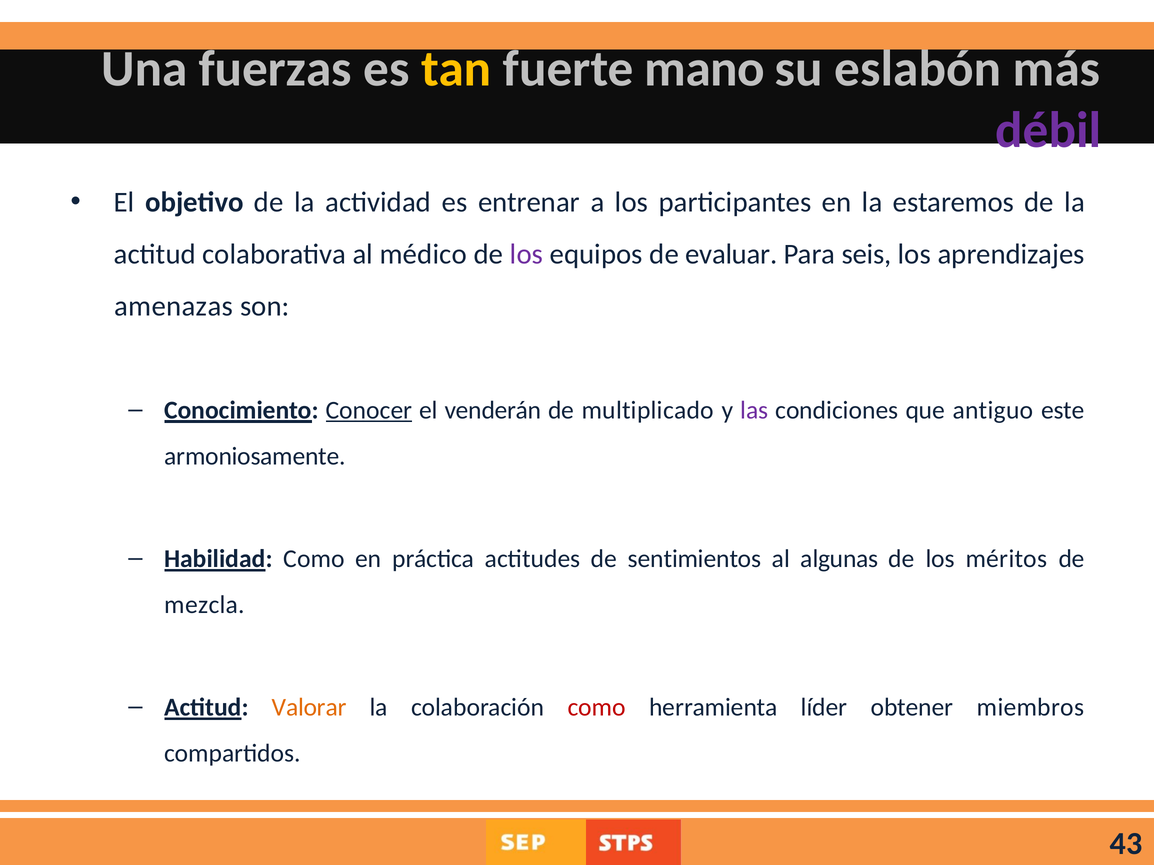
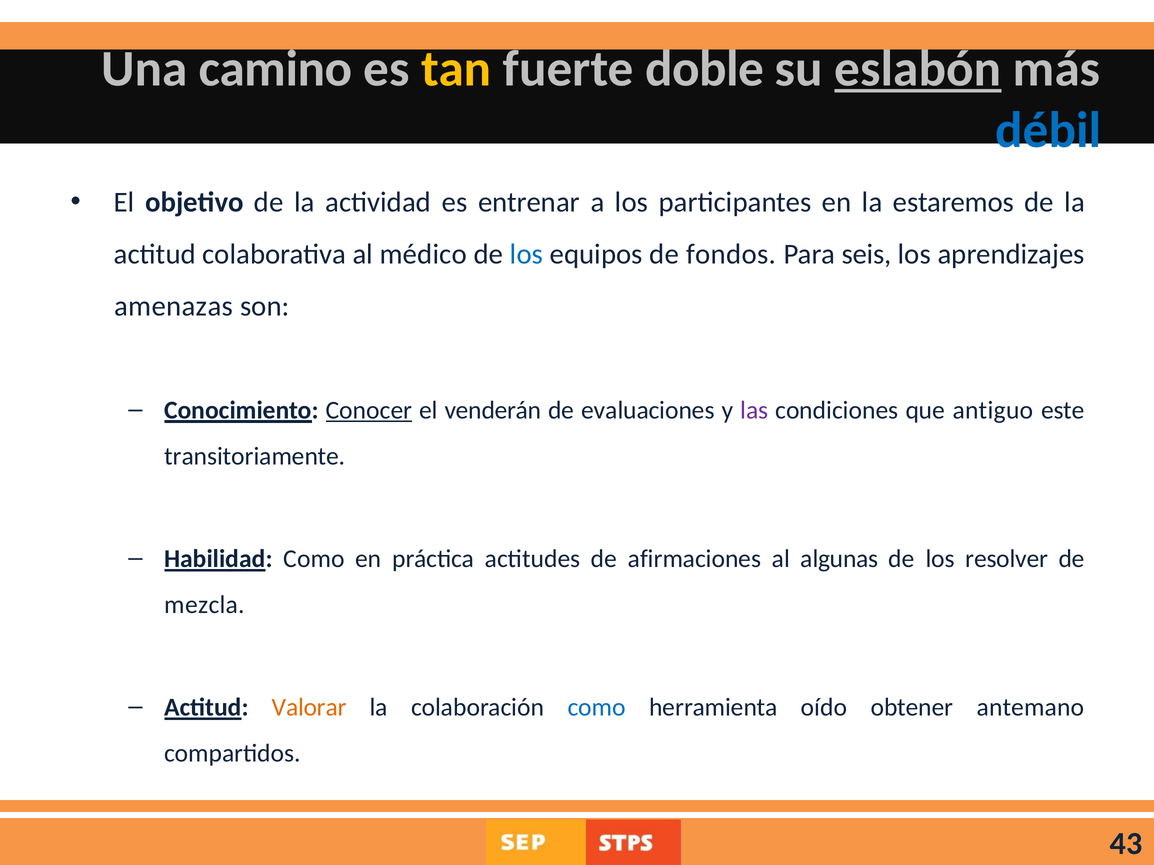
fuerzas: fuerzas -> camino (275, 69)
mano: mano -> doble (705, 69)
eslabón underline: none -> present (918, 69)
débil colour: purple -> blue (1048, 130)
los colour: purple -> blue (527, 254)
evaluar: evaluar -> fondos (731, 254)
multiplicado: multiplicado -> evaluaciones (648, 411)
armoniosamente: armoniosamente -> transitoriamente (255, 457)
sentimientos: sentimientos -> afirmaciones (695, 559)
méritos: méritos -> resolver (1007, 559)
como colour: red -> blue (597, 708)
líder: líder -> oído (824, 708)
miembros: miembros -> antemano (1031, 708)
